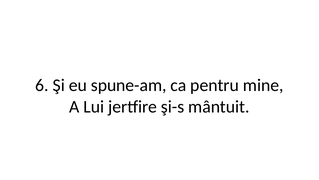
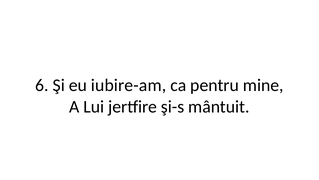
spune-am: spune-am -> iubire-am (129, 85)
